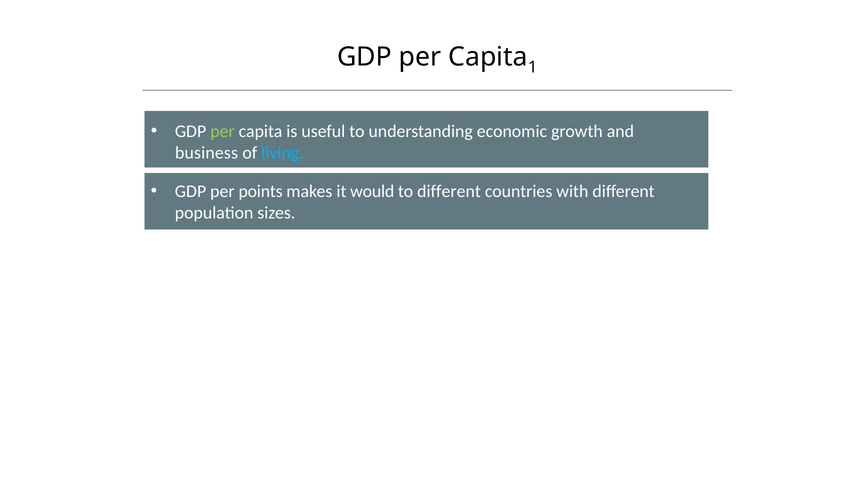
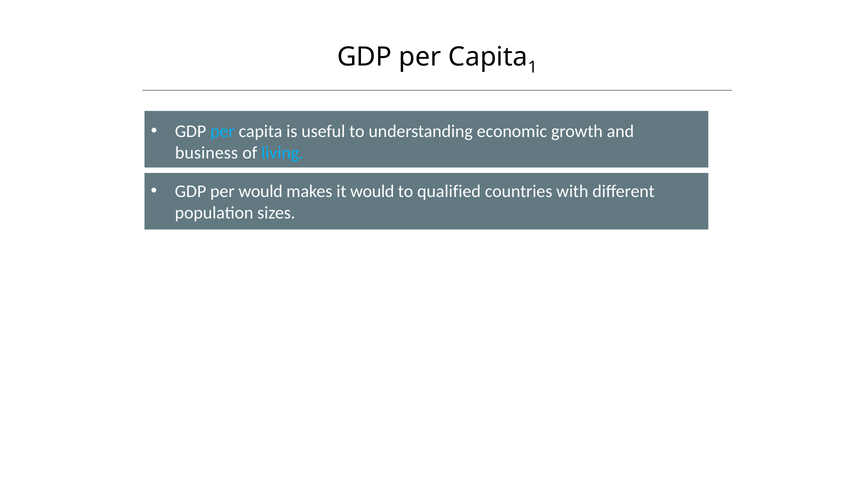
per colour: light green -> light blue (222, 131)
per points: points -> would (261, 191)
to different: different -> qualified (449, 191)
